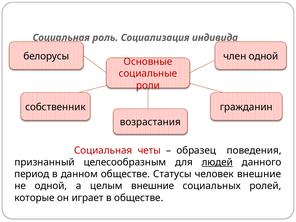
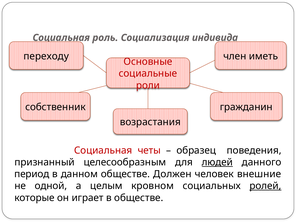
белорусы: белорусы -> переходу (46, 56)
член одной: одной -> иметь (263, 56)
Статусы: Статусы -> Должен (172, 174)
целым внешние: внешние -> кровном (153, 186)
ролей underline: none -> present (265, 186)
